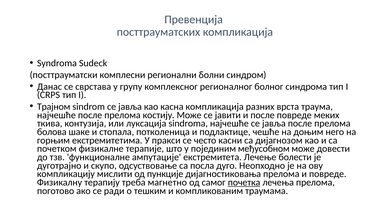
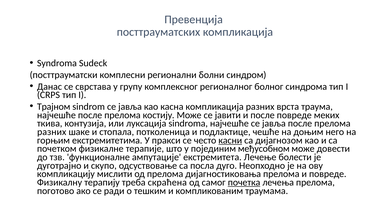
болова: болова -> разних (52, 132)
касни underline: none -> present (230, 141)
од пункције: пункције -> прелома (165, 174)
магнетно: магнетно -> скраћена (167, 183)
